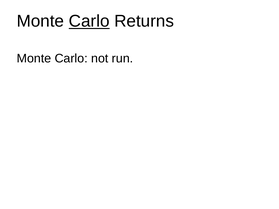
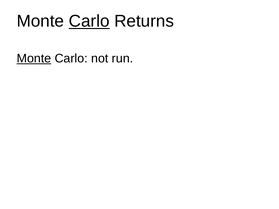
Monte underline: none -> present (34, 59)
